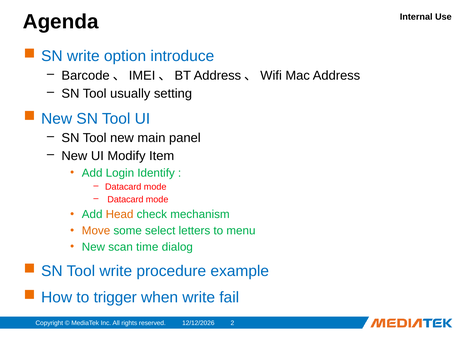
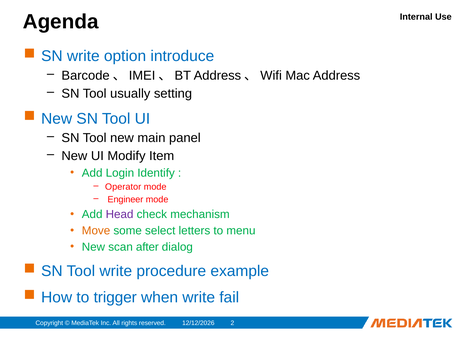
Datacard: Datacard -> Operator (123, 187)
Datacard: Datacard -> Engineer (125, 200)
Head colour: orange -> purple (120, 215)
time: time -> after (147, 247)
